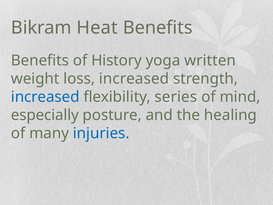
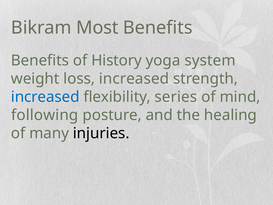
Heat: Heat -> Most (97, 28)
written: written -> system (210, 60)
especially: especially -> following (45, 115)
injuries colour: blue -> black (101, 133)
